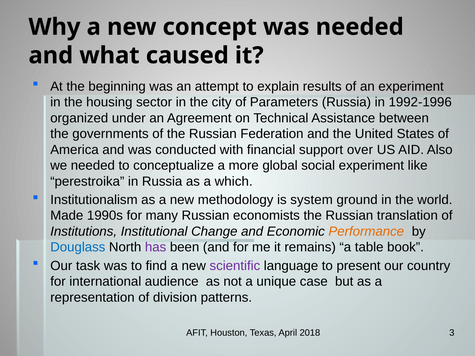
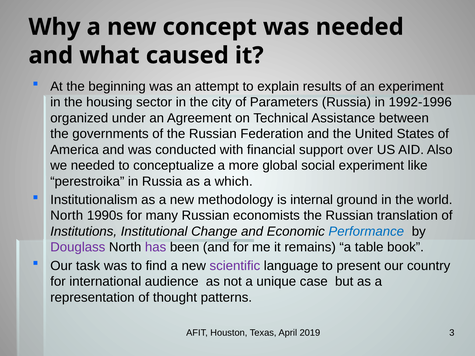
system: system -> internal (312, 200)
Made: Made -> North (67, 216)
Performance colour: orange -> blue (366, 232)
Douglass colour: blue -> purple (78, 247)
division: division -> thought (175, 298)
2018: 2018 -> 2019 (310, 333)
